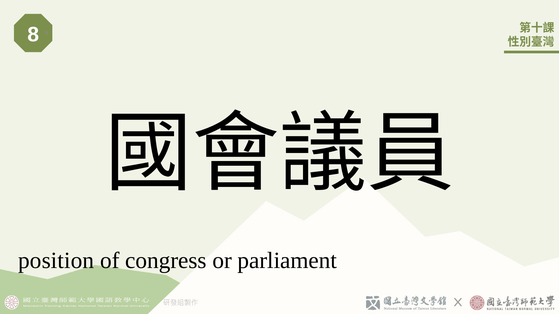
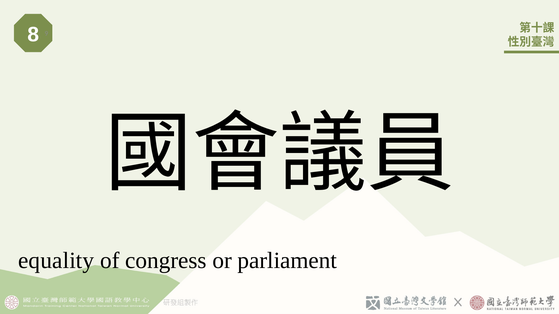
position: position -> equality (56, 261)
